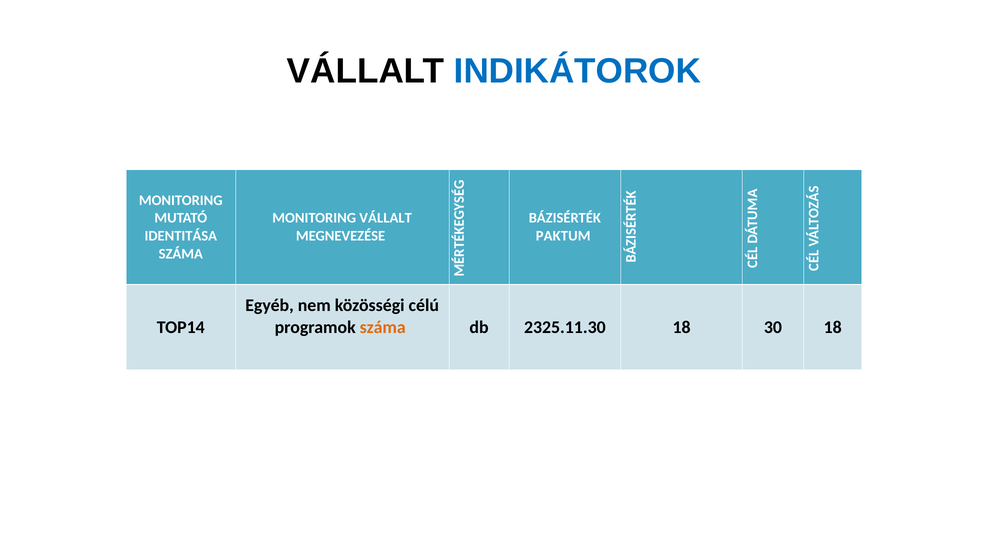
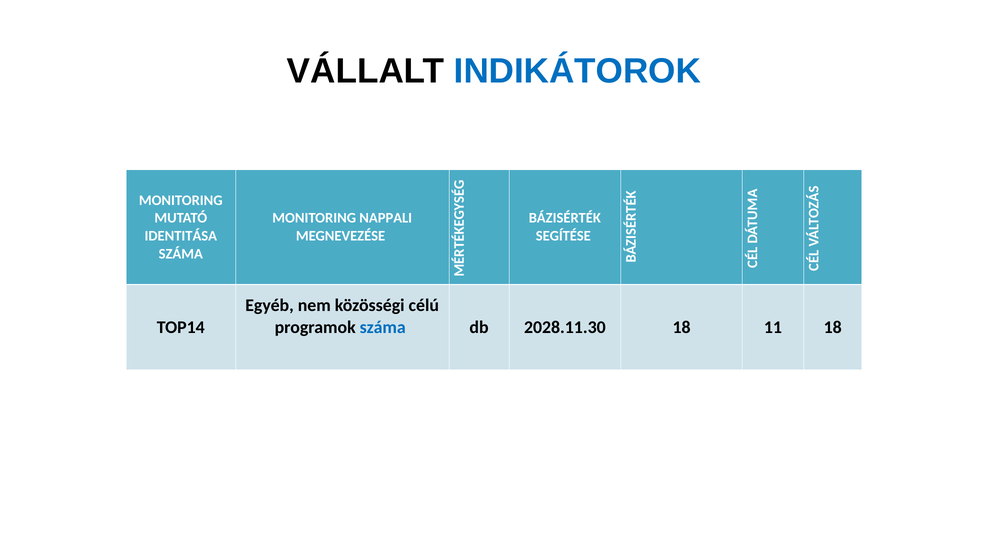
MONITORING VÁLLALT: VÁLLALT -> NAPPALI (386, 218)
PAKTUM: PAKTUM -> SEGÍTÉSE (563, 236)
száma colour: orange -> blue (383, 327)
2325.11.30: 2325.11.30 -> 2028.11.30 (565, 327)
30: 30 -> 11 (773, 327)
